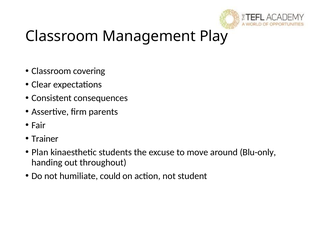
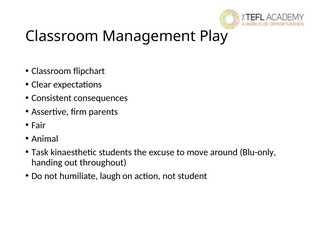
covering: covering -> flipchart (89, 71)
Trainer: Trainer -> Animal (45, 139)
Plan: Plan -> Task (40, 152)
could: could -> laugh (110, 176)
